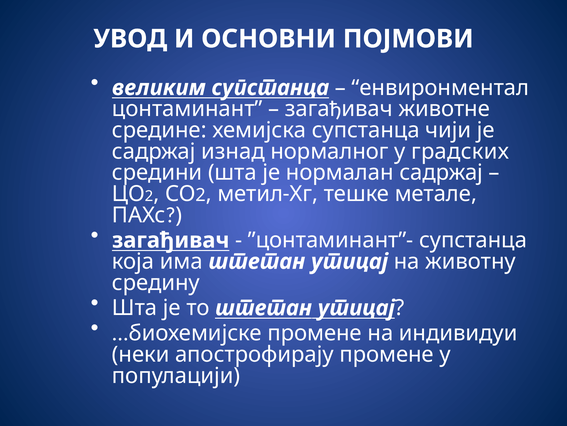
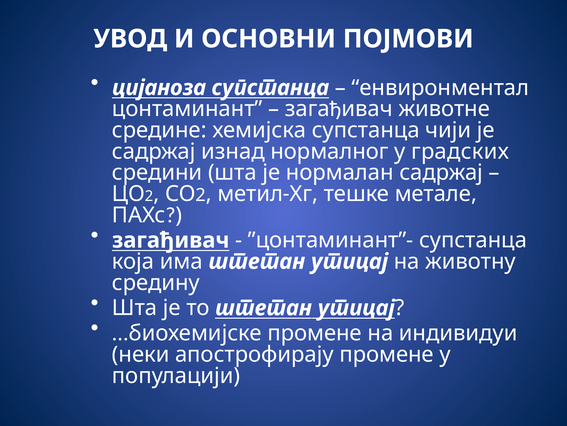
великим: великим -> цијаноза (159, 88)
